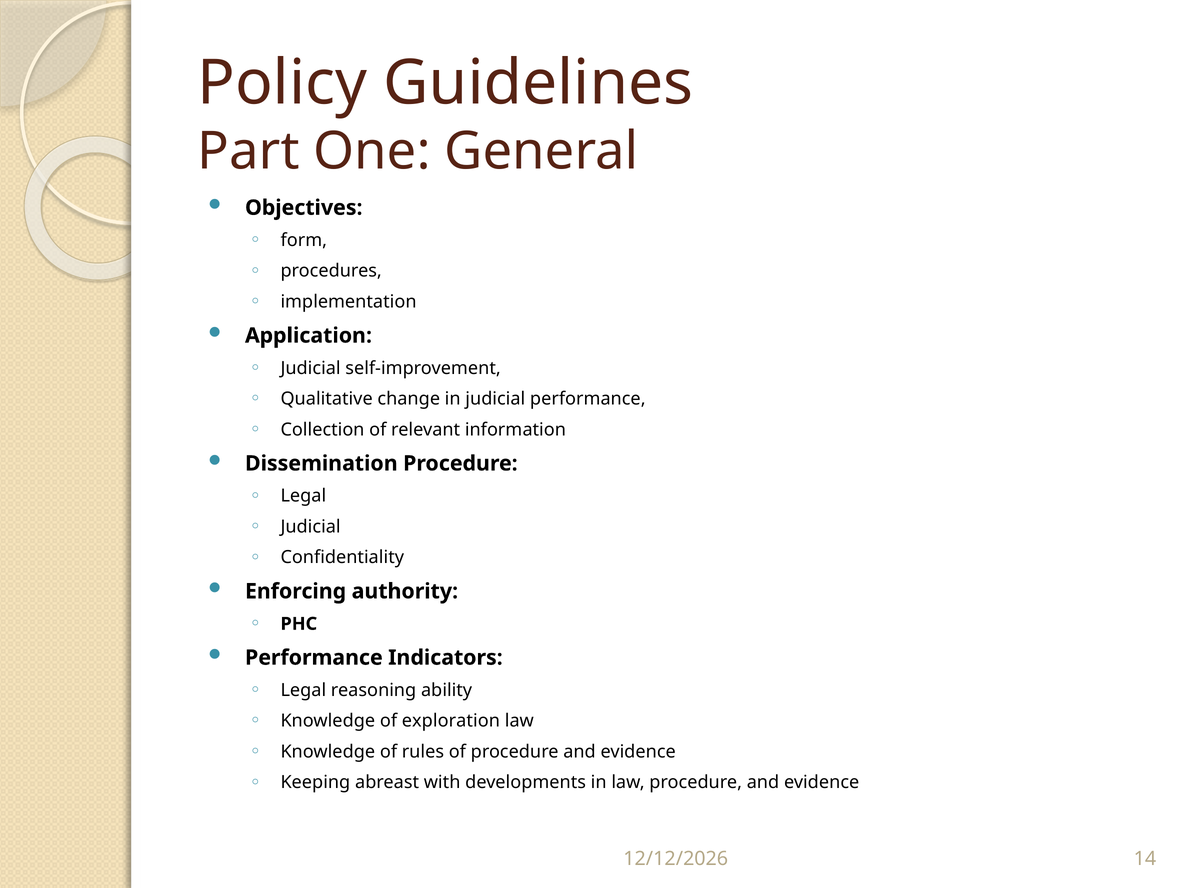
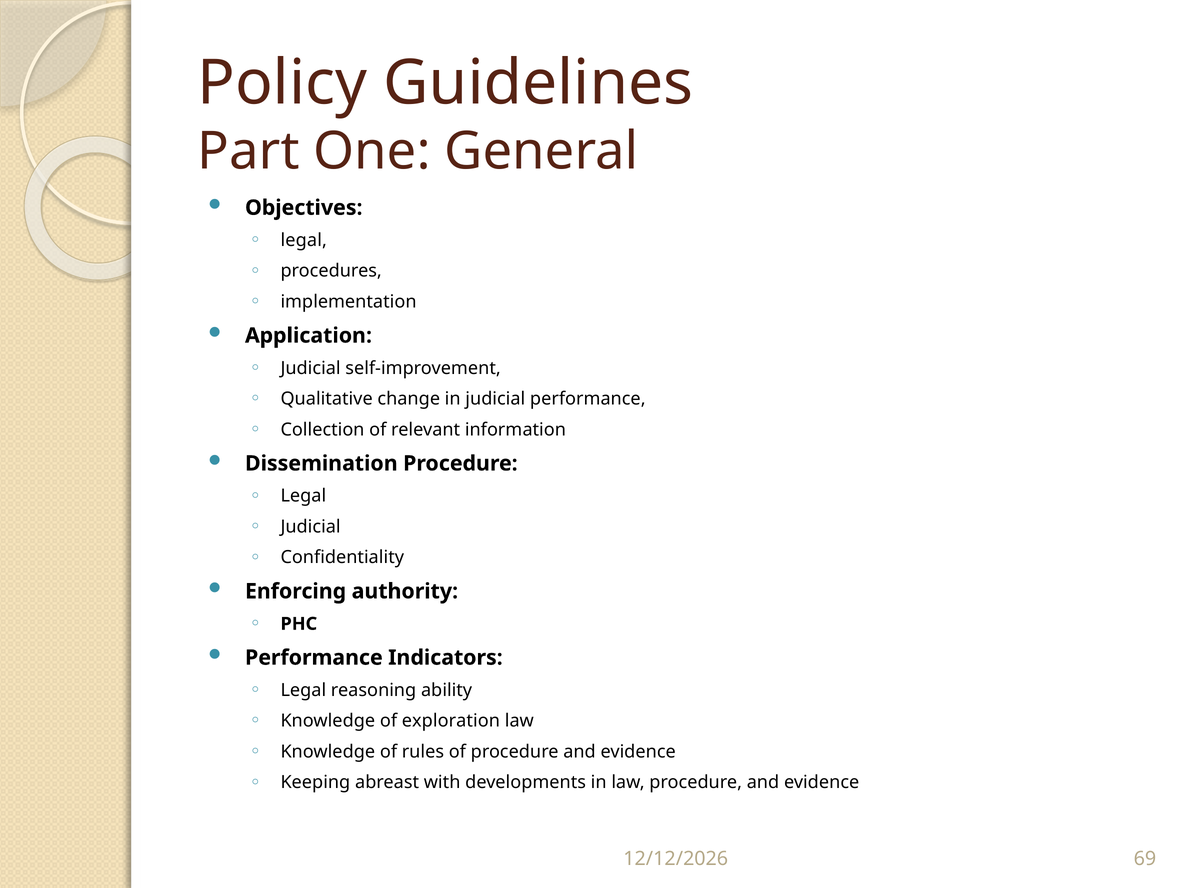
form: form -> legal (304, 240)
14: 14 -> 69 (1145, 859)
